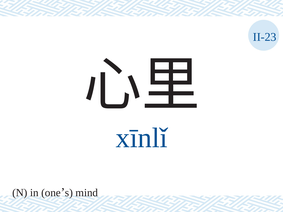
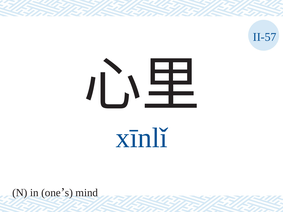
II-23: II-23 -> II-57 (265, 37)
